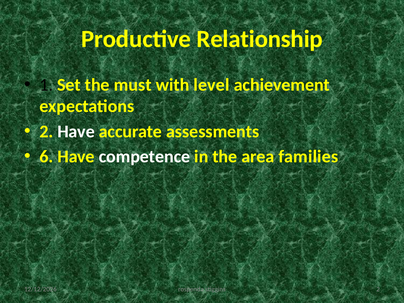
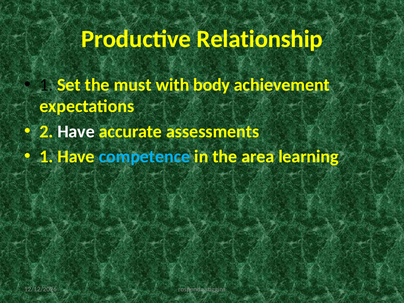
level: level -> body (212, 85)
6: 6 -> 1 (46, 157)
competence colour: white -> light blue (144, 157)
families: families -> learning (308, 157)
